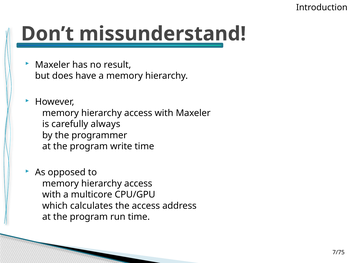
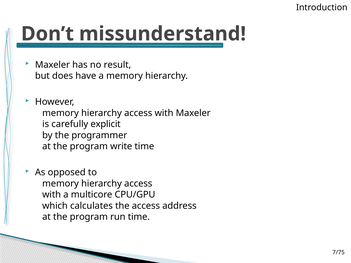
always: always -> explicit (106, 124)
